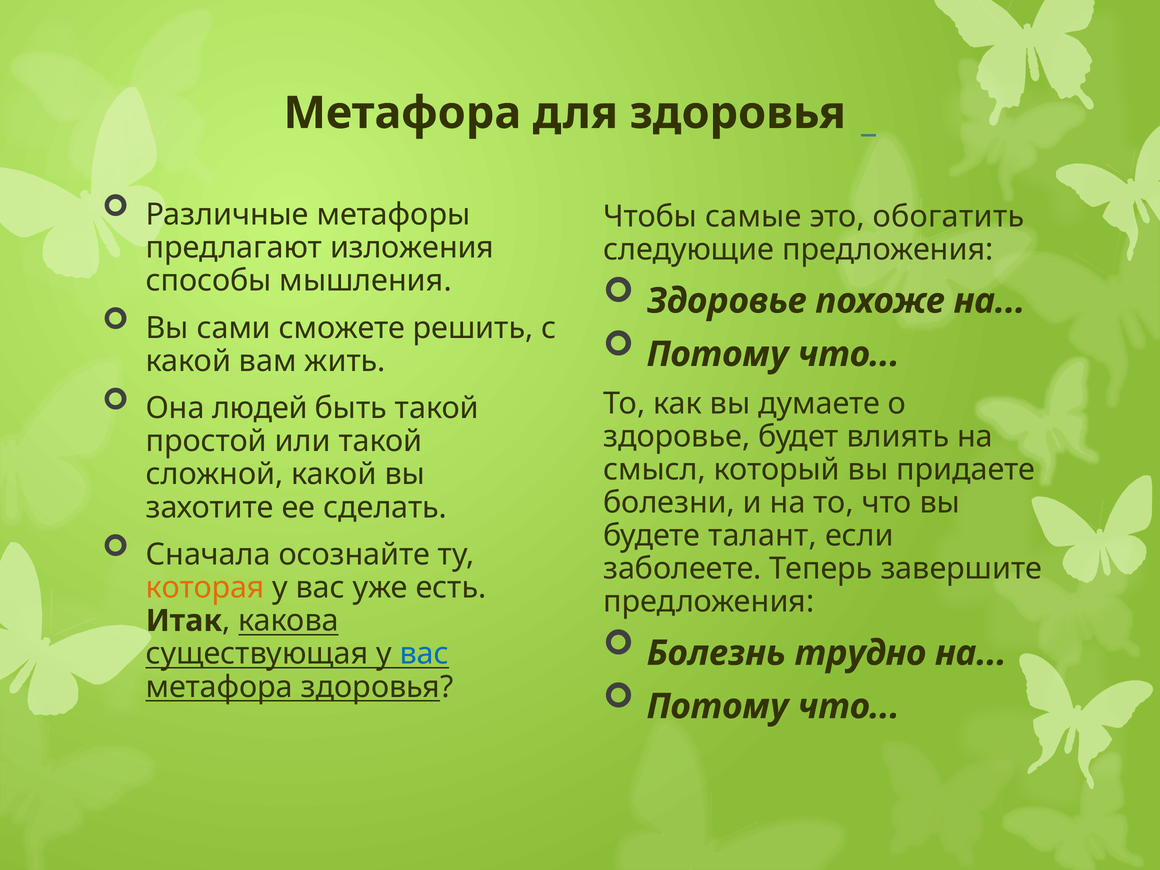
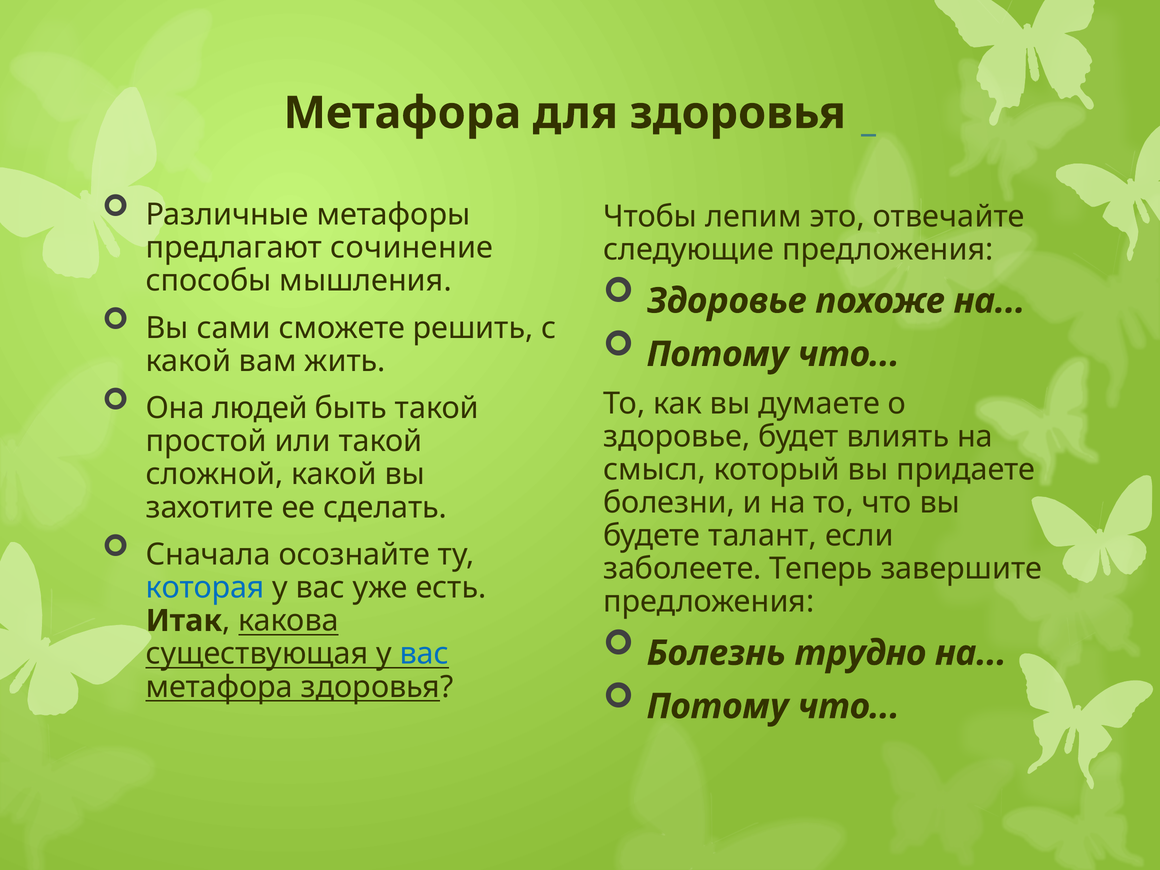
самые: самые -> лепим (753, 217)
обогатить: обогатить -> отвечайте (949, 217)
изложения: изложения -> сочинение (412, 248)
которая colour: orange -> blue (205, 588)
